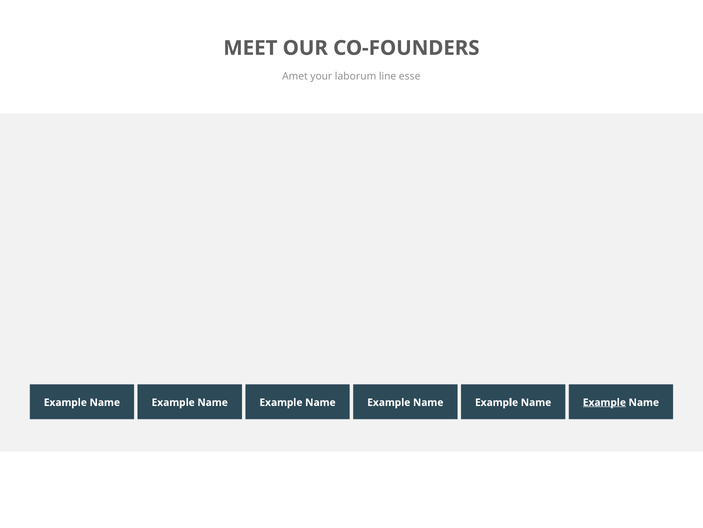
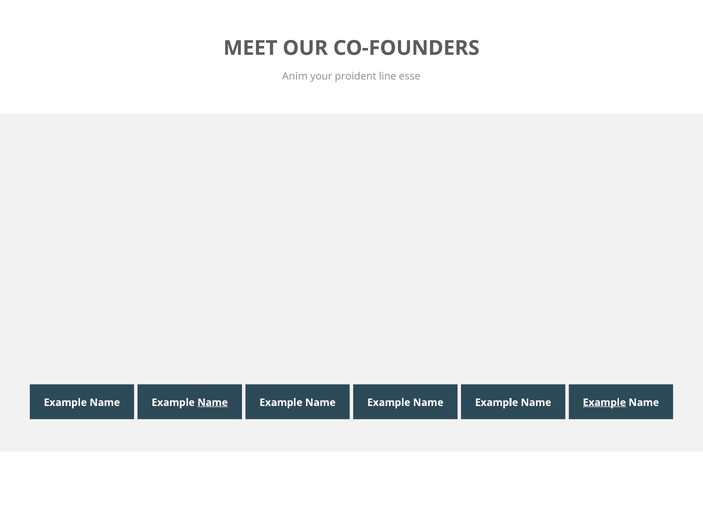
Amet: Amet -> Anim (295, 76)
laborum: laborum -> proident (356, 76)
Name underline: none -> present (213, 402)
